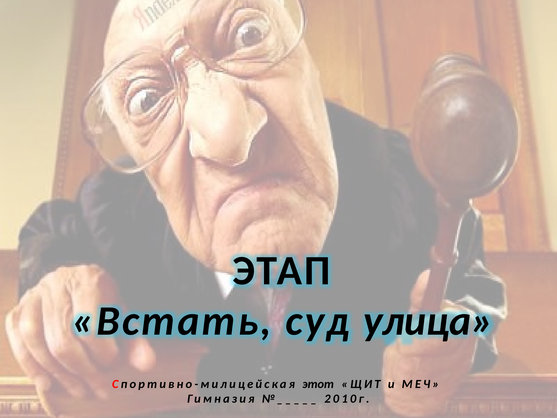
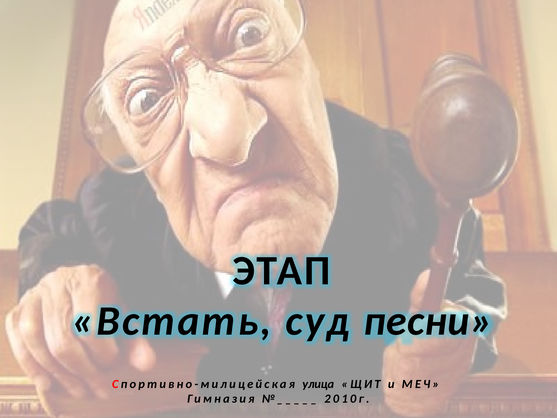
улица: улица -> песни (428, 321)
этот: этот -> улица (318, 384)
